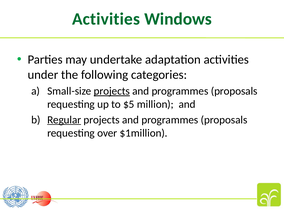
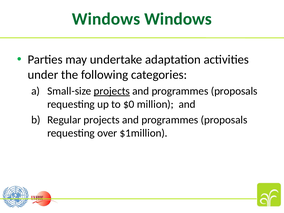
Activities: Activities -> Windows (106, 19)
$5: $5 -> $0 (129, 104)
Regular underline: present -> none (64, 120)
